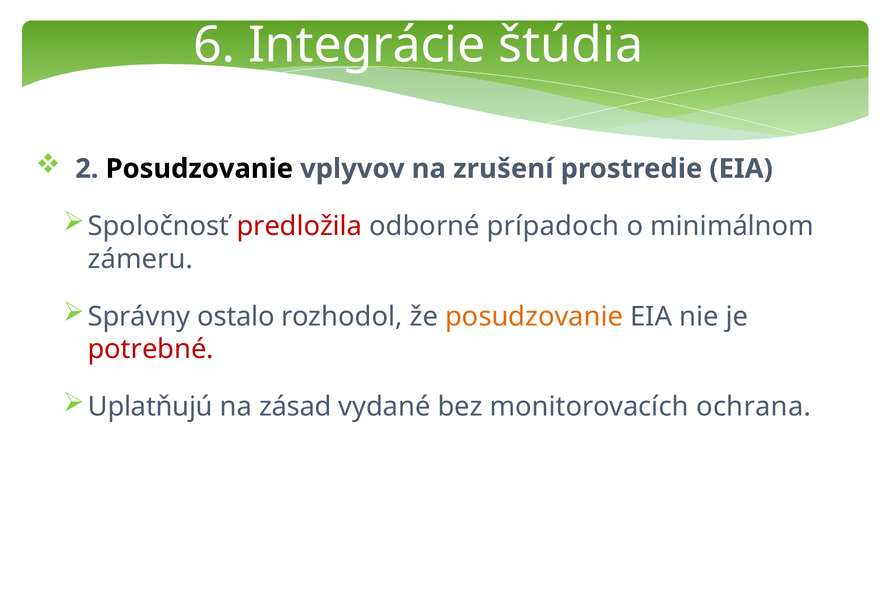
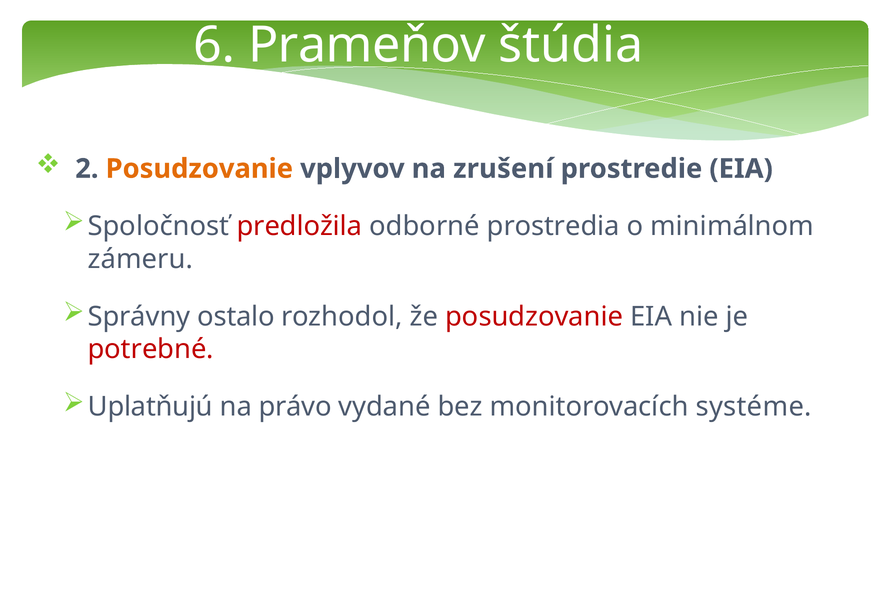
Integrácie: Integrácie -> Prameňov (367, 45)
Posudzovanie colour: black -> orange (199, 169)
prípadoch: prípadoch -> prostredia (553, 226)
posudzovanie colour: orange -> red (534, 317)
zásad: zásad -> právo (295, 407)
ochrana: ochrana -> systéme (754, 407)
